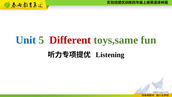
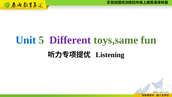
Different colour: red -> purple (70, 40)
